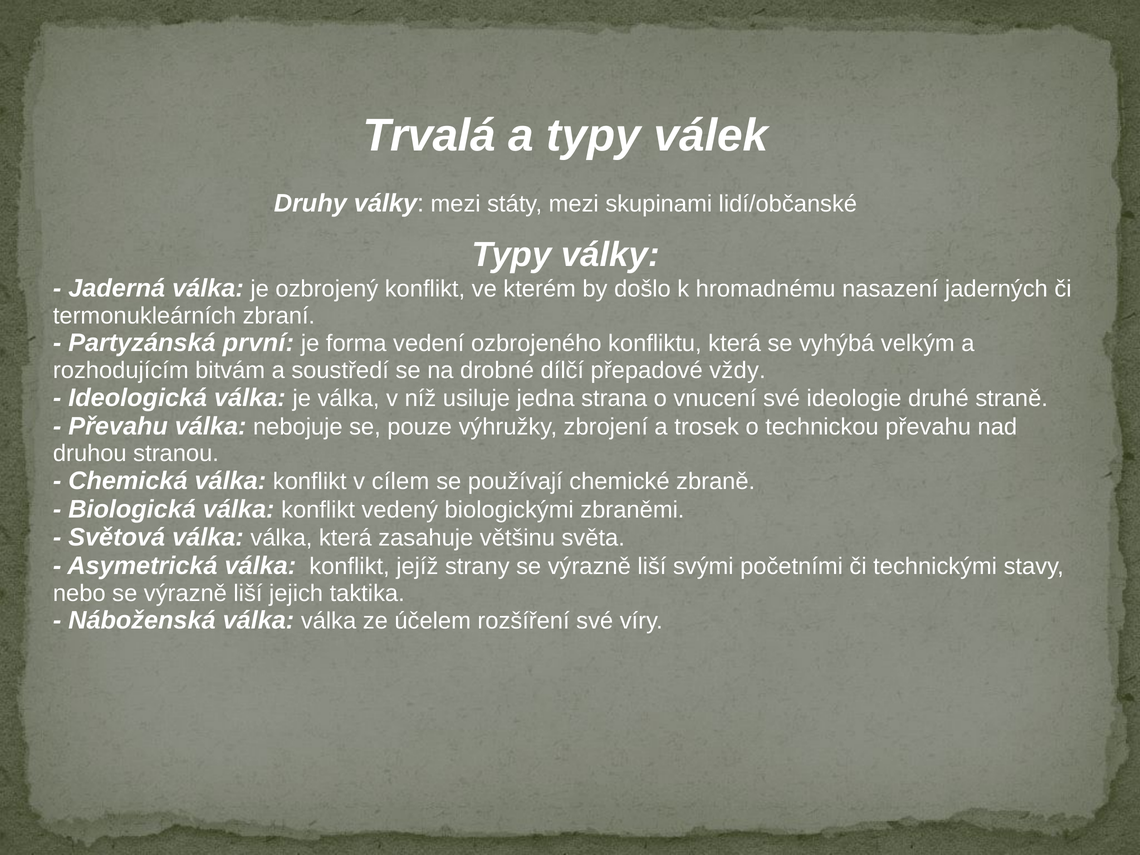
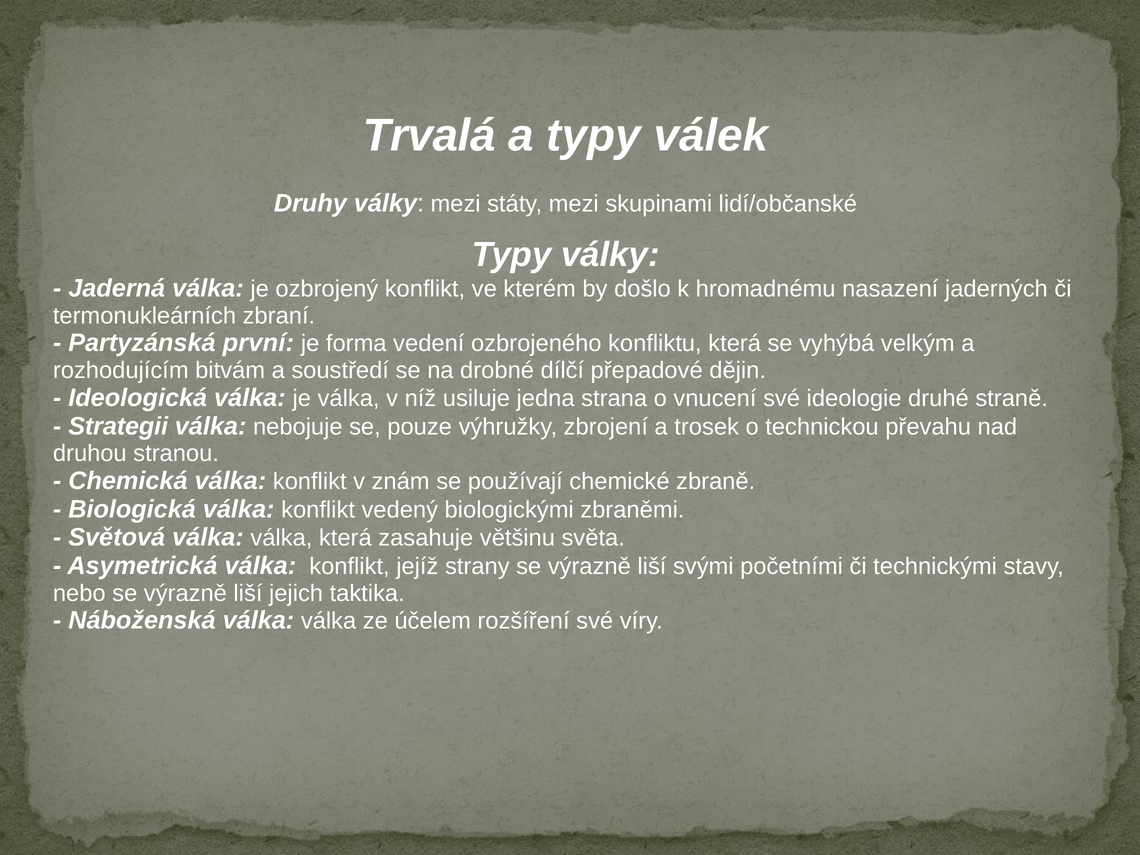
vždy: vždy -> dějin (738, 370)
Převahu: Převahu -> Strategii (118, 426)
cílem: cílem -> znám (401, 482)
